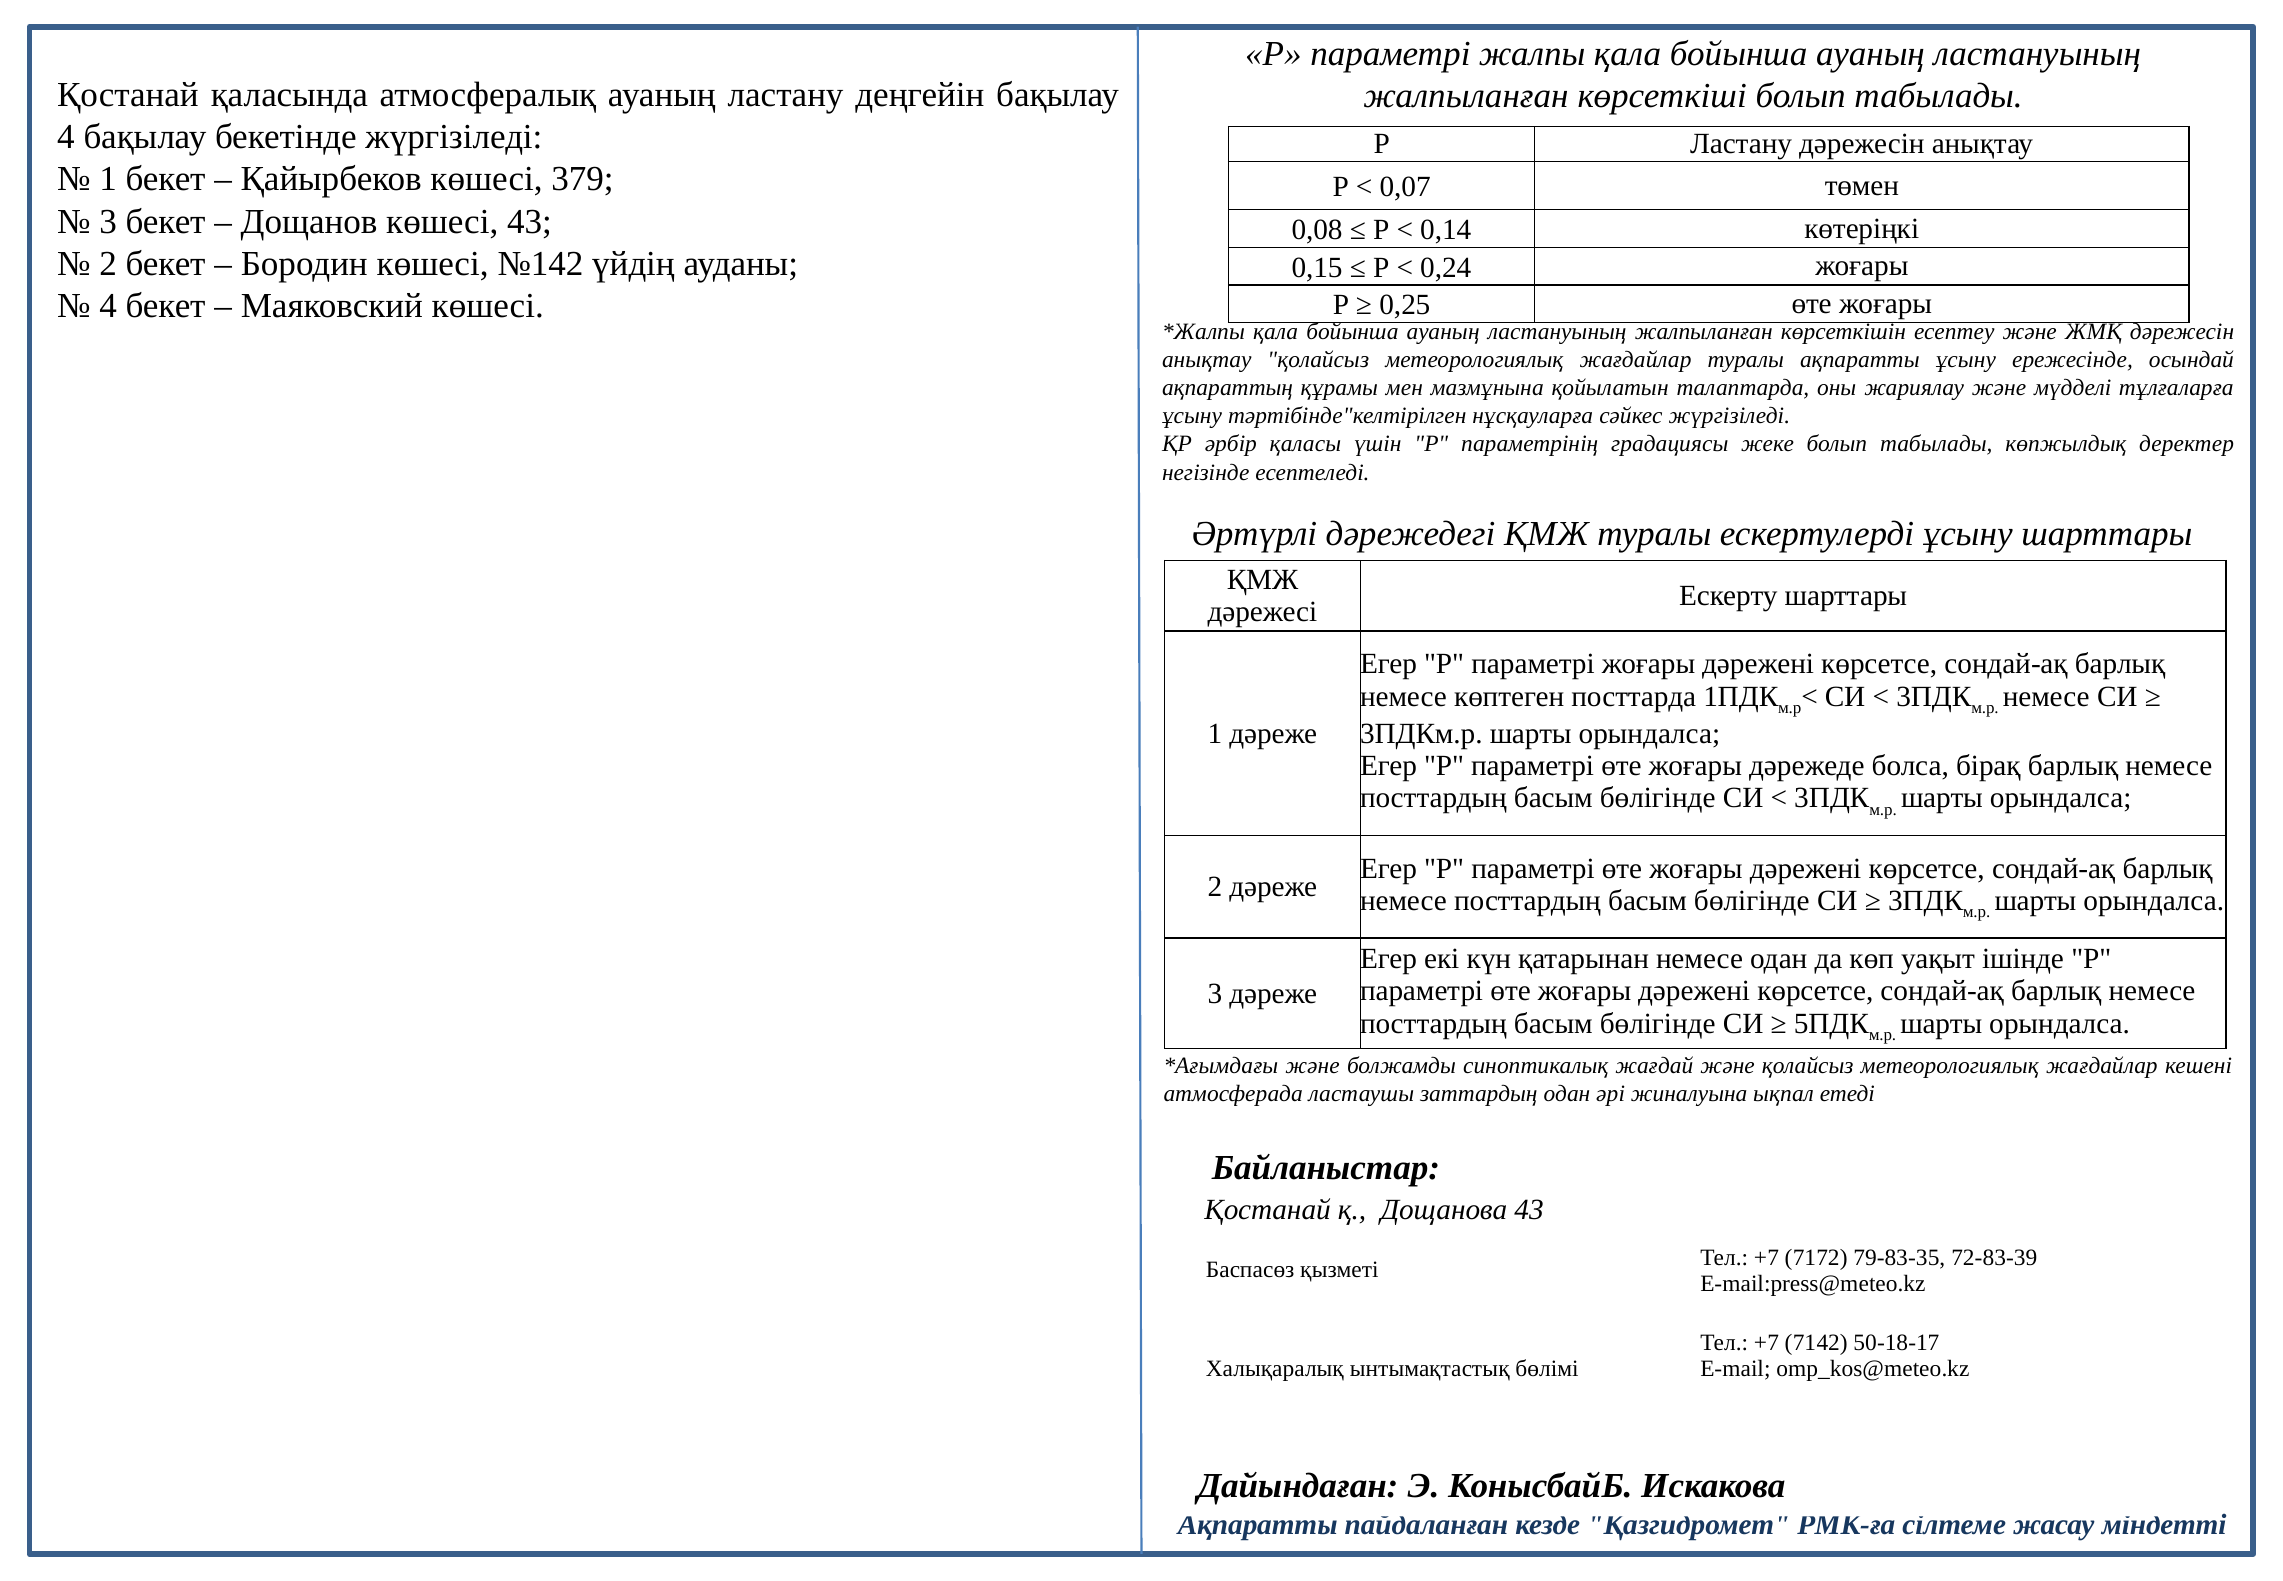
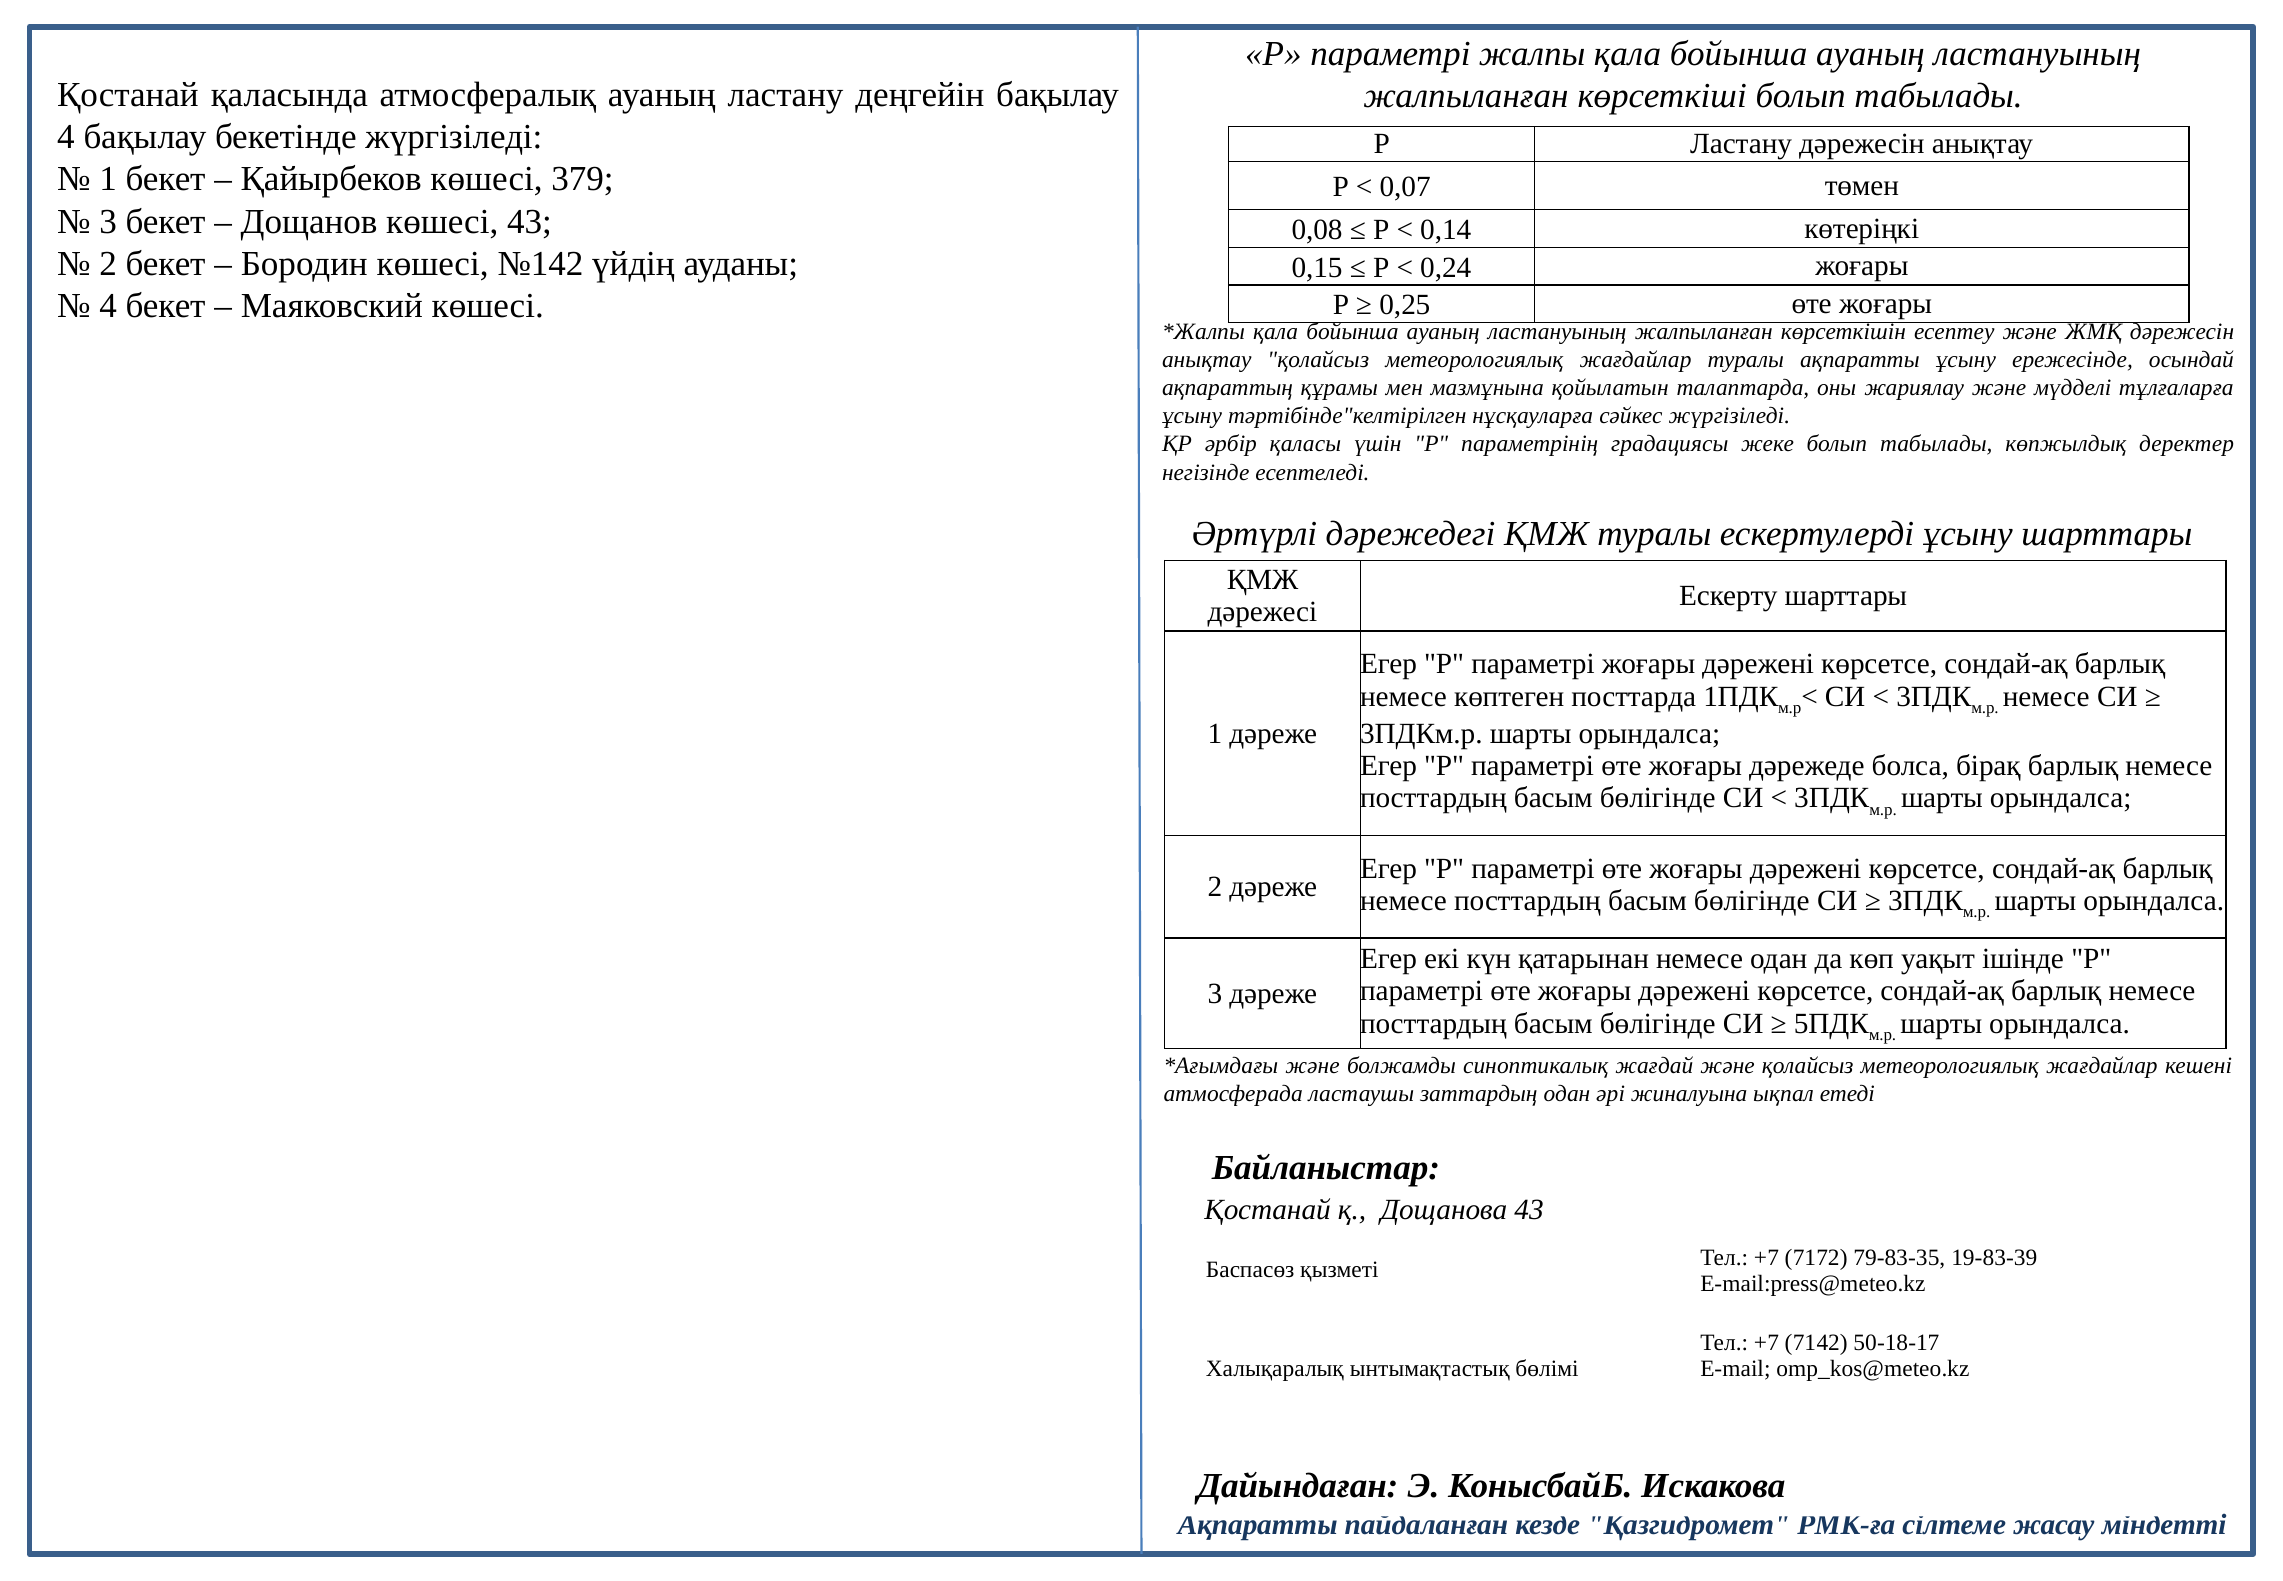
72-83-39: 72-83-39 -> 19-83-39 (1994, 1257)
